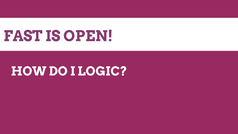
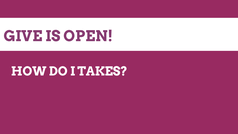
FAST: FAST -> GIVE (23, 36)
LOGIC: LOGIC -> TAKES (103, 71)
